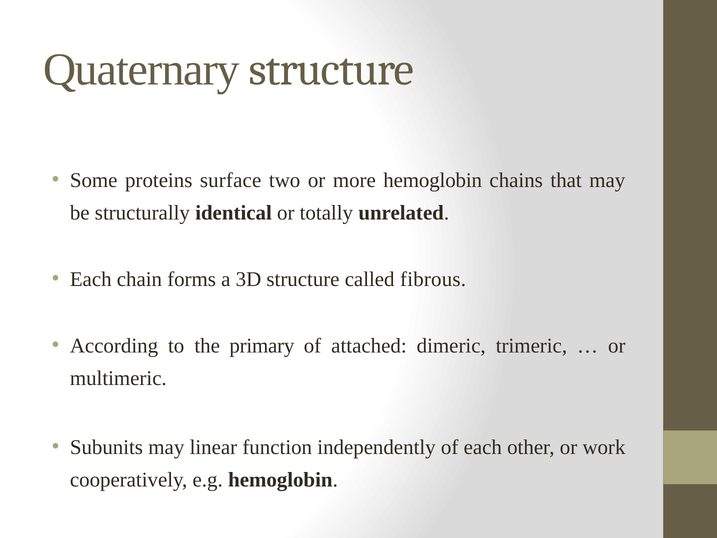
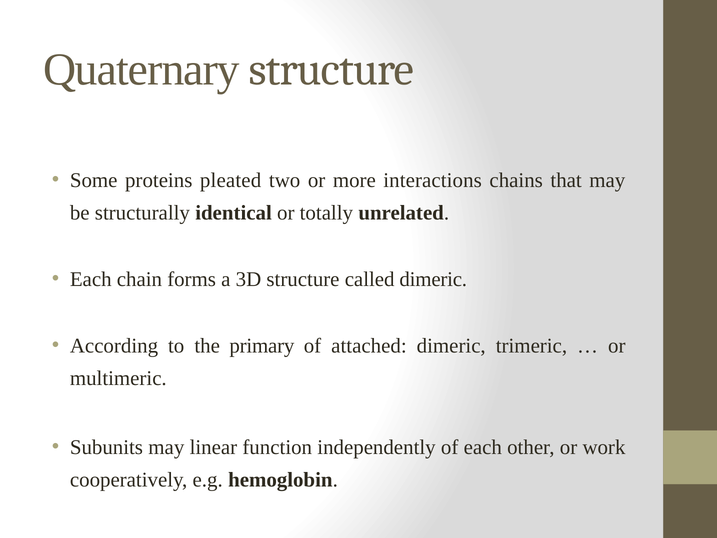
surface: surface -> pleated (231, 180)
more hemoglobin: hemoglobin -> interactions (433, 180)
called fibrous: fibrous -> dimeric (433, 279)
